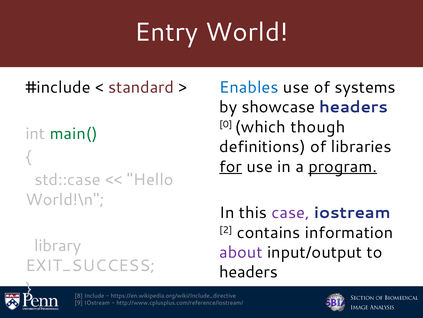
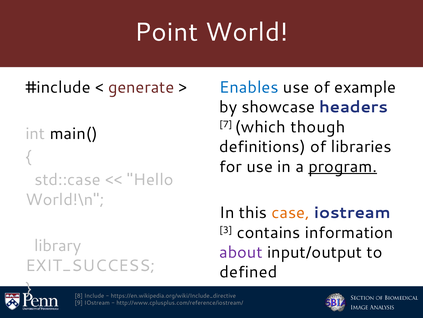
Entry: Entry -> Point (166, 32)
standard: standard -> generate (141, 87)
systems: systems -> example (365, 87)
0: 0 -> 7 (226, 124)
main( colour: green -> black (74, 133)
for underline: present -> none (231, 166)
case colour: purple -> orange (291, 212)
2: 2 -> 3 (226, 229)
headers: headers -> defined (248, 272)
